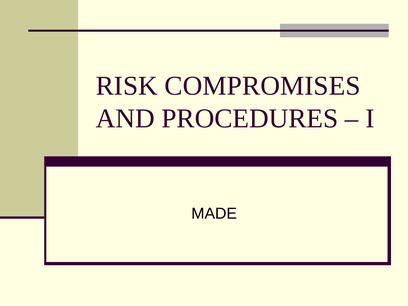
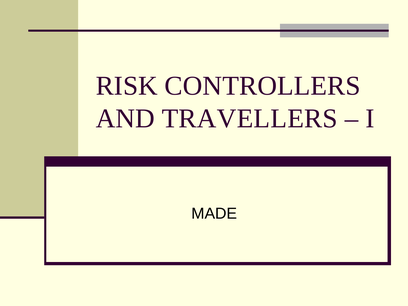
COMPROMISES: COMPROMISES -> CONTROLLERS (263, 86)
PROCEDURES: PROCEDURES -> TRAVELLERS (250, 119)
